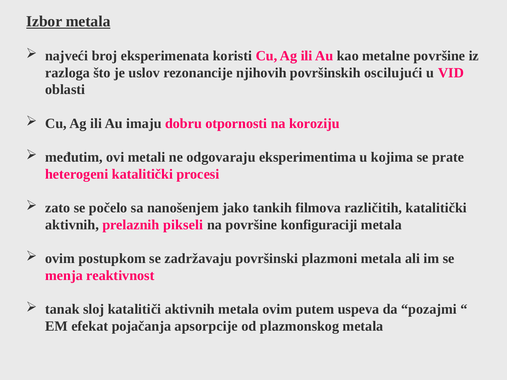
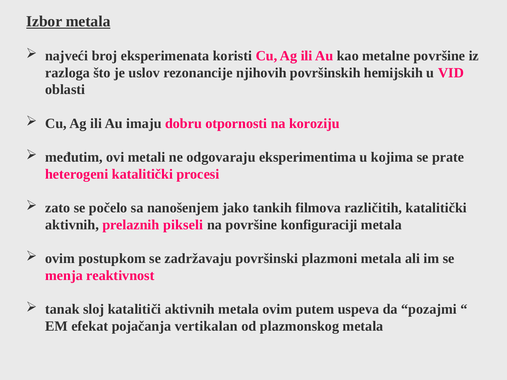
oscilujući: oscilujući -> hemijskih (393, 73)
apsorpcije: apsorpcije -> vertikalan (206, 326)
